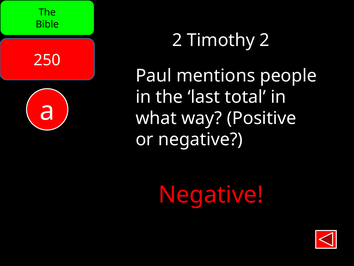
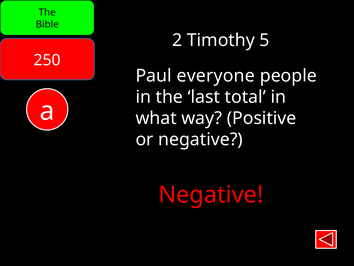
Timothy 2: 2 -> 5 (264, 40)
mentions: mentions -> everyone (216, 76)
